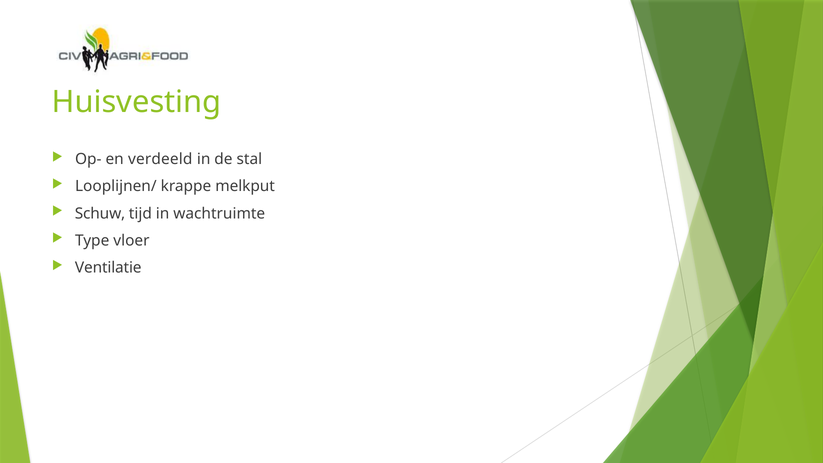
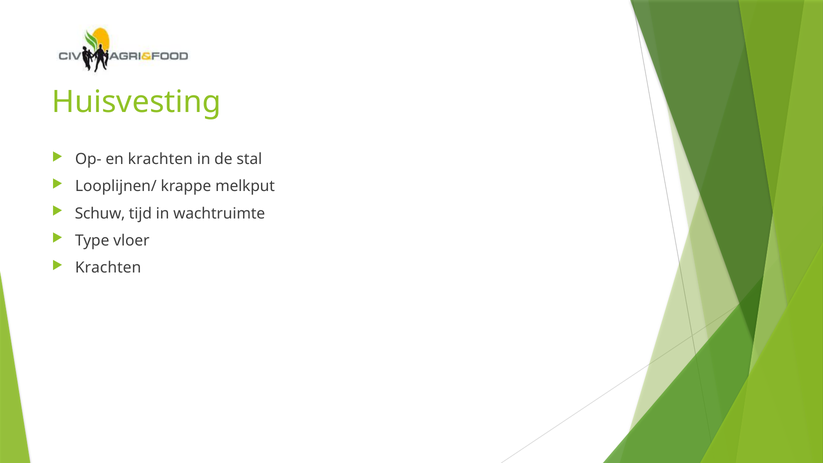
en verdeeld: verdeeld -> krachten (160, 159)
Ventilatie: Ventilatie -> Krachten (108, 268)
